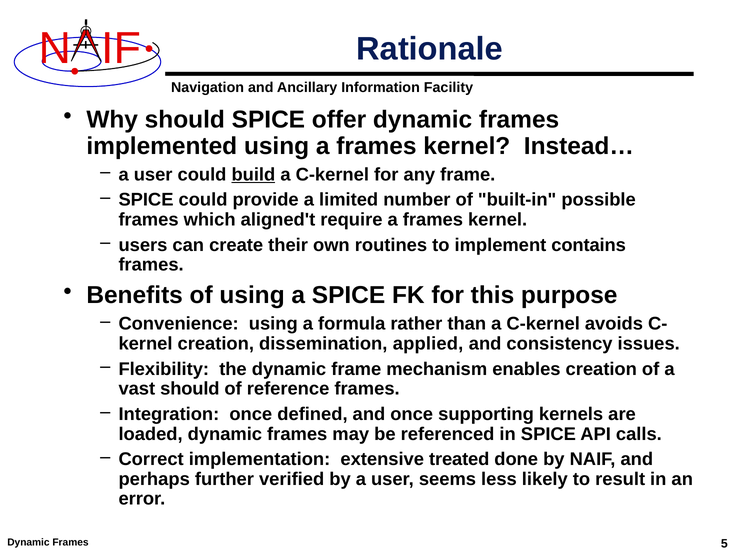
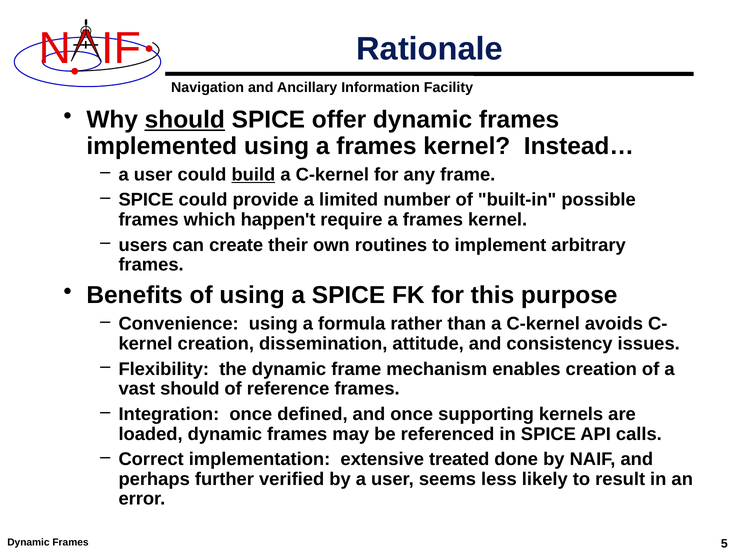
should underline: none -> present (185, 120)
aligned't: aligned't -> happen't (278, 220)
contains: contains -> arbitrary (589, 245)
applied: applied -> attitude (428, 344)
